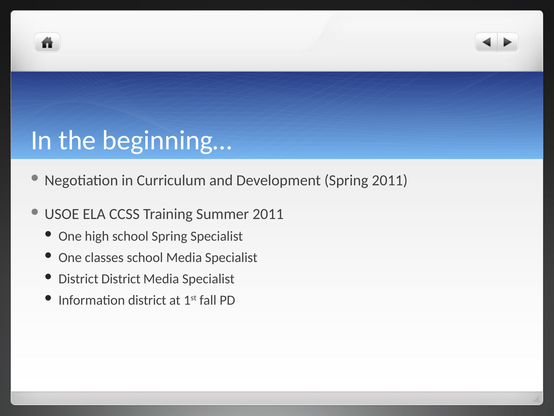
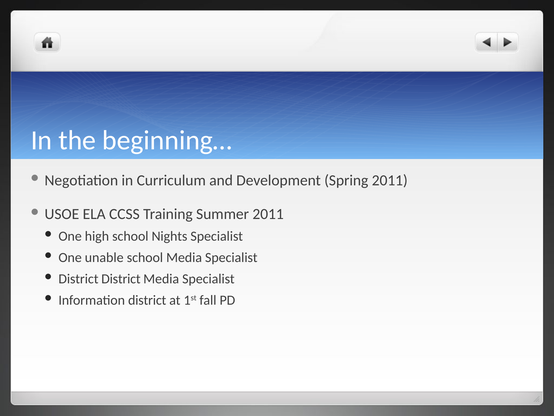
school Spring: Spring -> Nights (169, 236)
classes: classes -> unable (104, 257)
